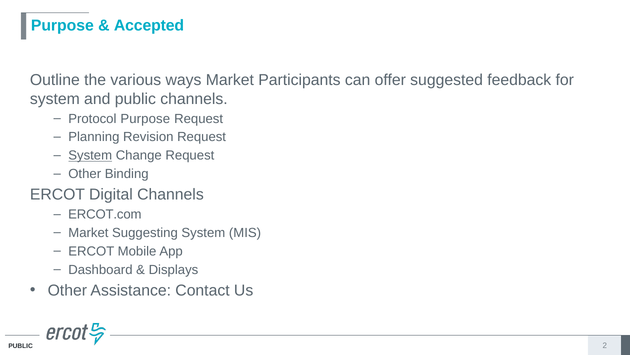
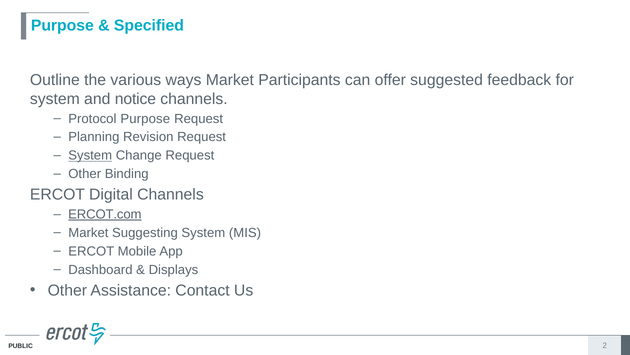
Accepted: Accepted -> Specified (149, 25)
and public: public -> notice (135, 99)
ERCOT.com underline: none -> present (105, 214)
